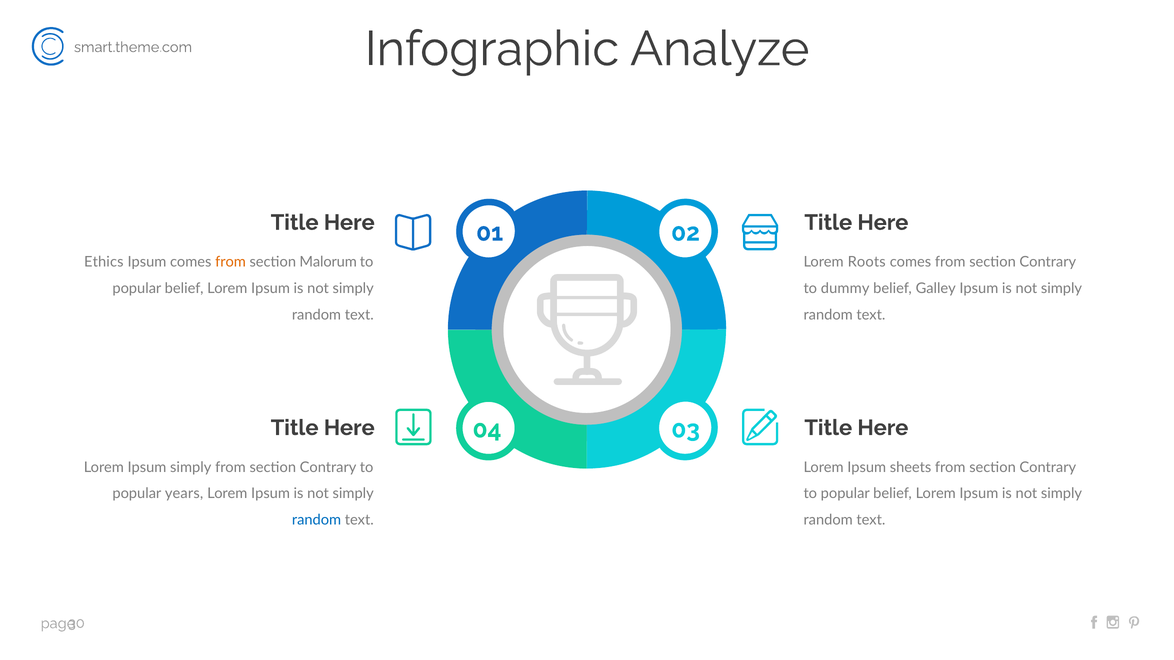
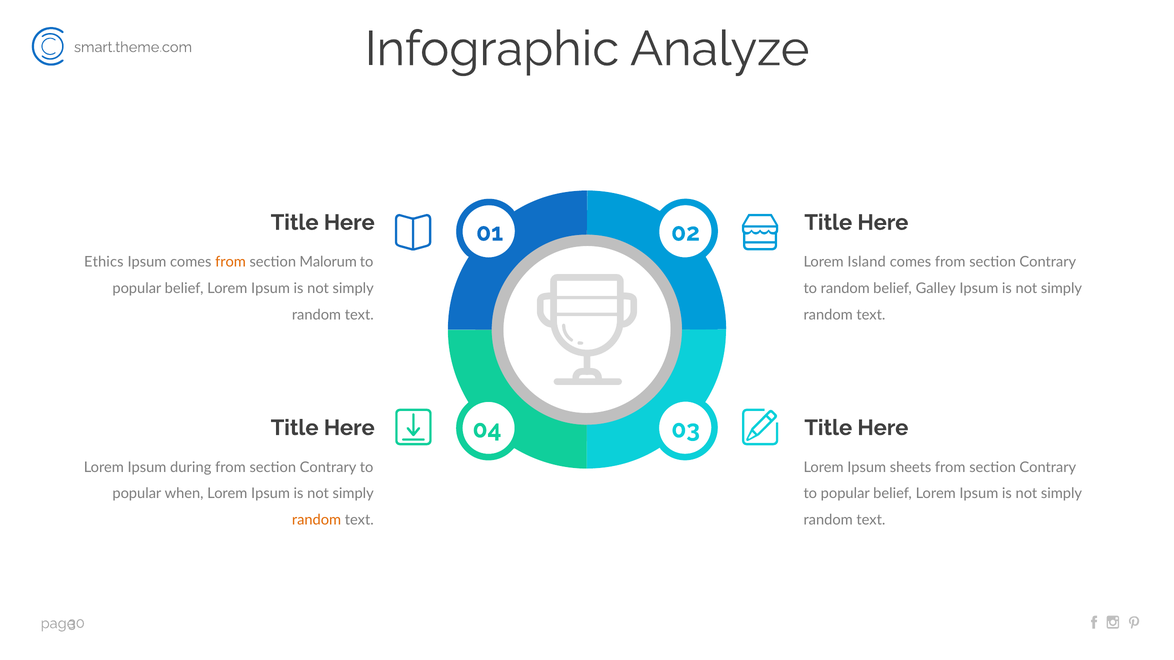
Roots: Roots -> Island (867, 262)
to dummy: dummy -> random (845, 288)
Ipsum simply: simply -> during (191, 467)
years: years -> when (184, 494)
random colour: blue -> orange (317, 520)
